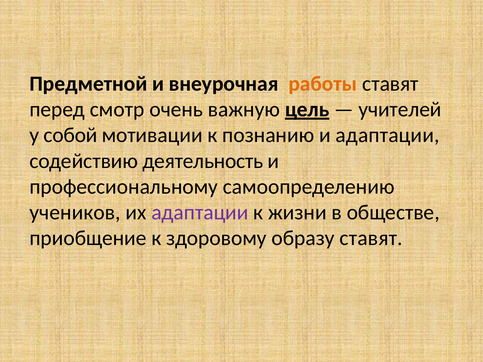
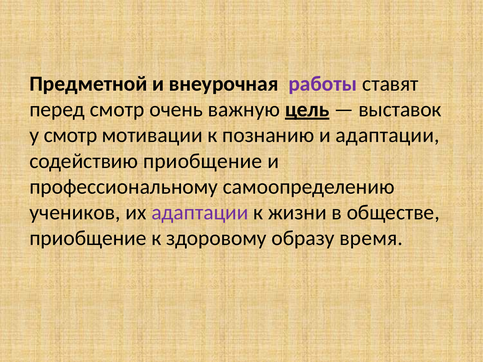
работы colour: orange -> purple (323, 84)
учителей: учителей -> выставок (400, 110)
у собой: собой -> смотр (71, 135)
содействию деятельность: деятельность -> приобщение (203, 161)
образу ставят: ставят -> время (371, 238)
